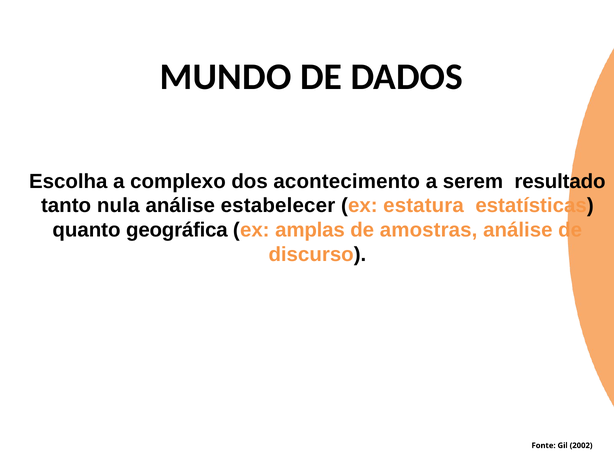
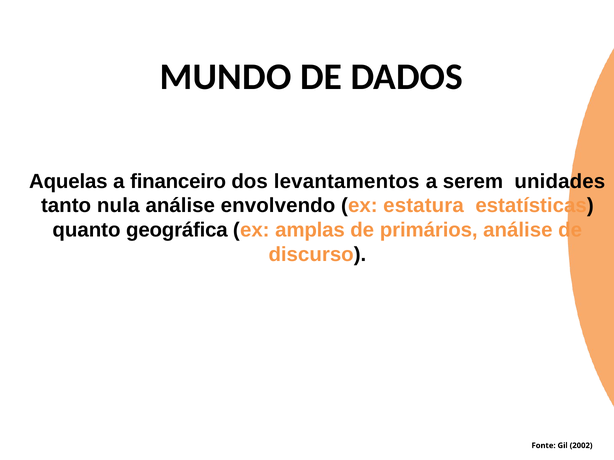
Escolha: Escolha -> Aquelas (68, 182)
complexo: complexo -> financeiro (178, 182)
acontecimento: acontecimento -> levantamentos (347, 182)
resultado: resultado -> unidades (560, 182)
estabelecer: estabelecer -> envolvendo (278, 206)
amostras: amostras -> primários (429, 230)
